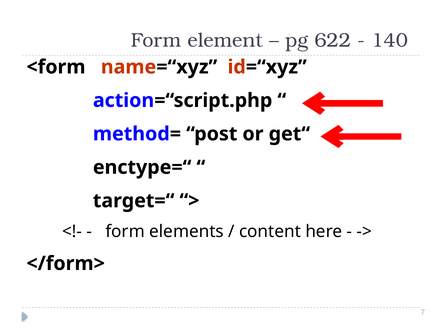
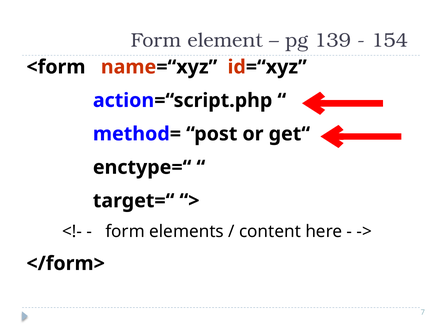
622: 622 -> 139 (333, 40)
140: 140 -> 154 (390, 40)
